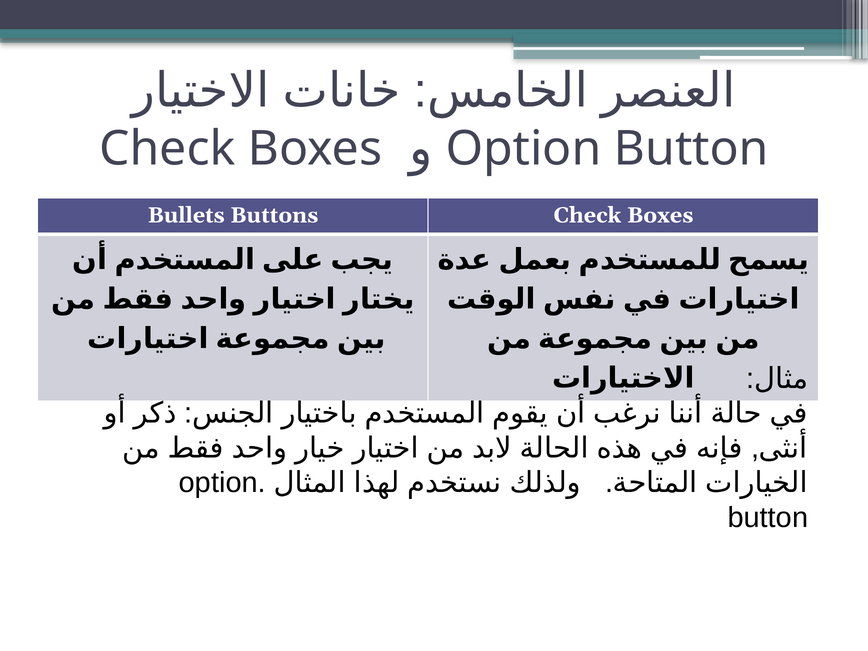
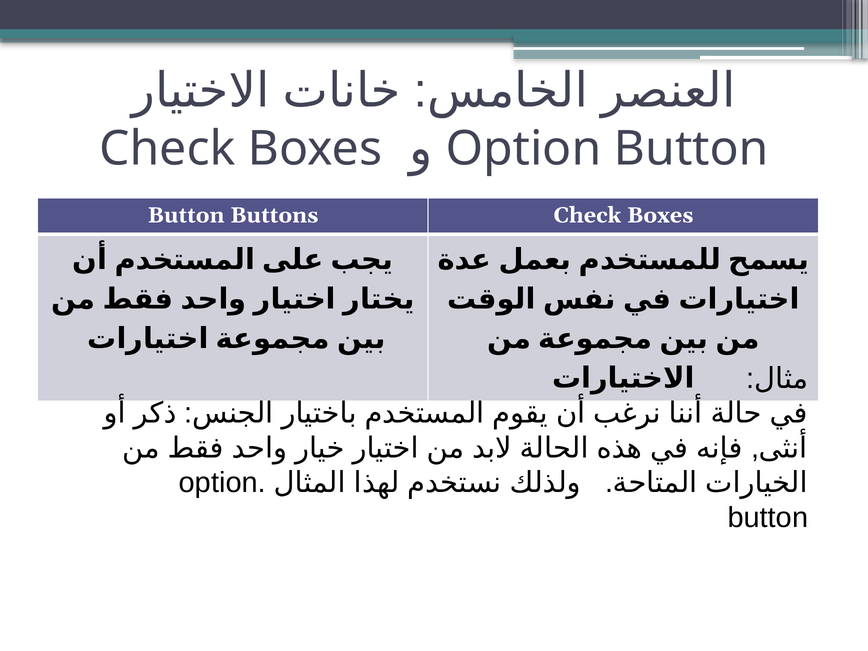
Bullets: Bullets -> Button (186, 215)
